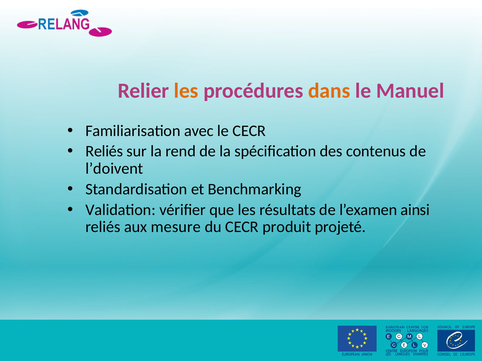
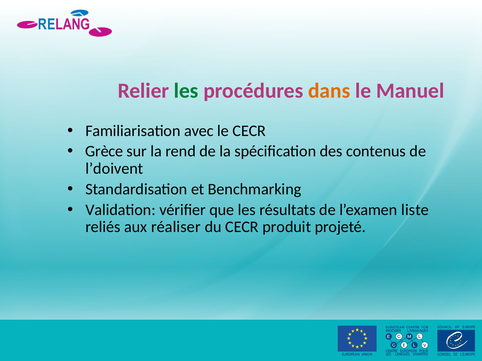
les colour: orange -> green (186, 91)
Reliés: Reliés -> Grèce (104, 152)
ainsi: ainsi -> liste (415, 210)
mesure: mesure -> réaliser (176, 227)
